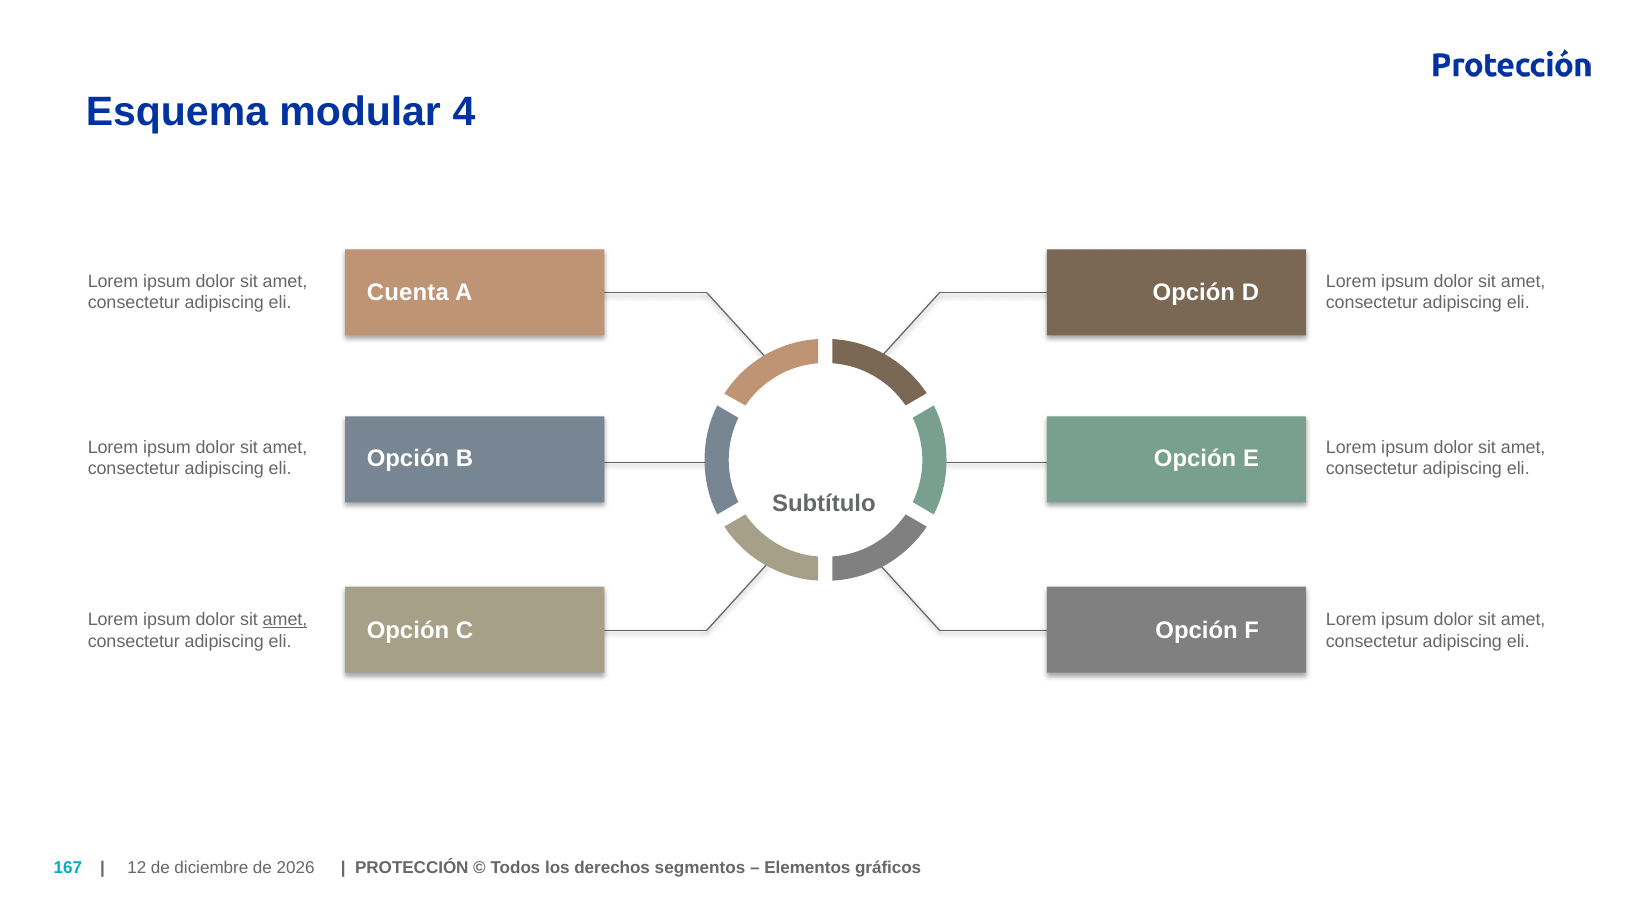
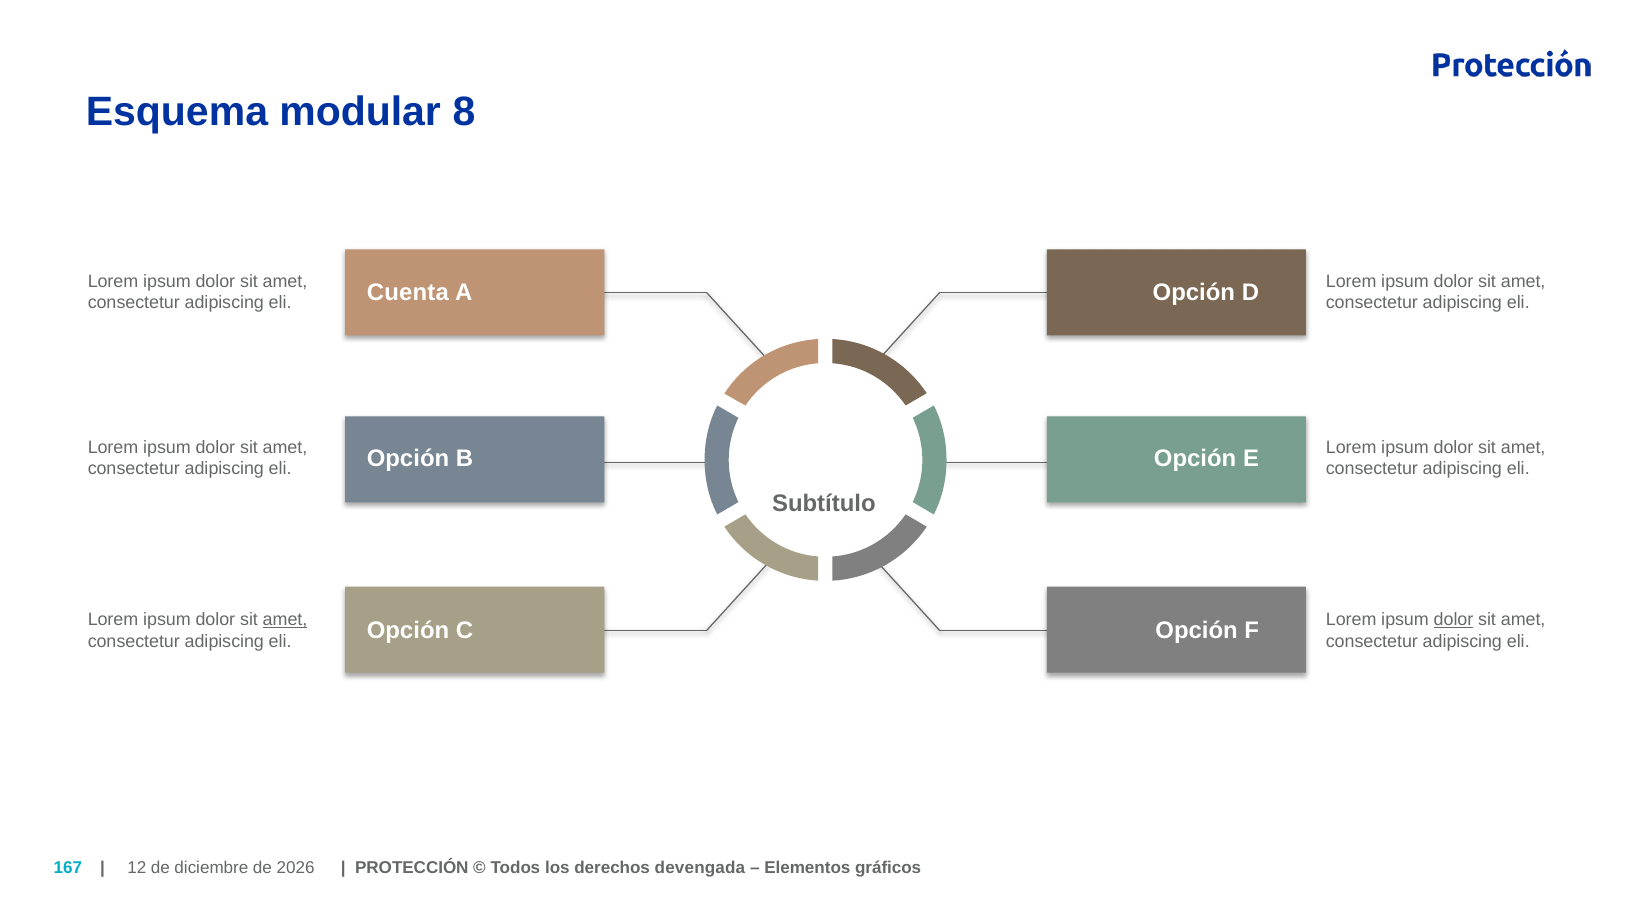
4: 4 -> 8 (464, 112)
dolor underline: none -> present (1454, 620)
segmentos: segmentos -> devengada (700, 868)
